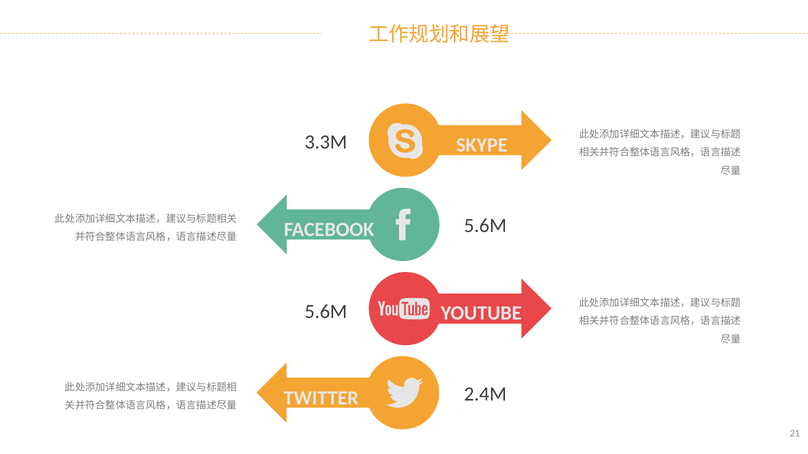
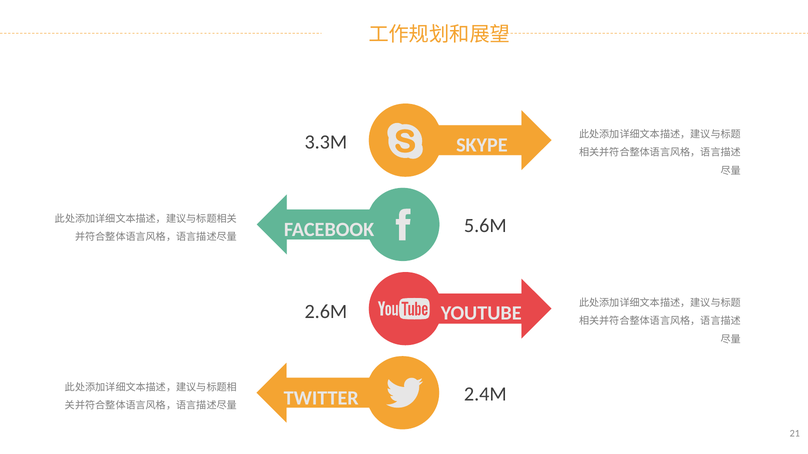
5.6M: 5.6M -> 2.6M (326, 312)
